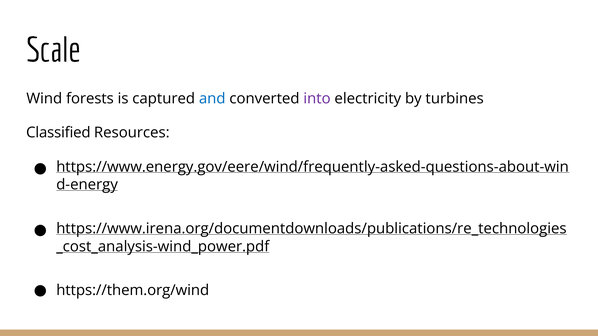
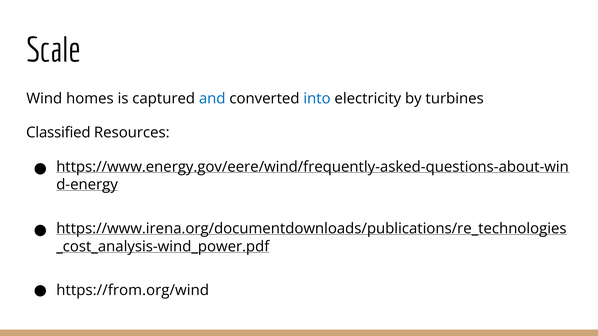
forests: forests -> homes (90, 99)
into colour: purple -> blue (317, 99)
https://them.org/wind: https://them.org/wind -> https://from.org/wind (133, 291)
